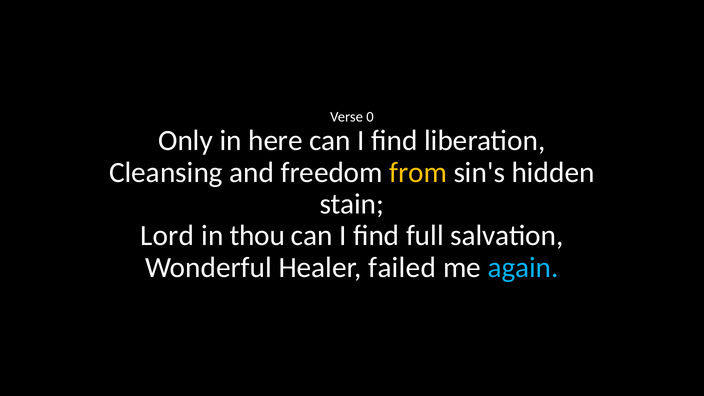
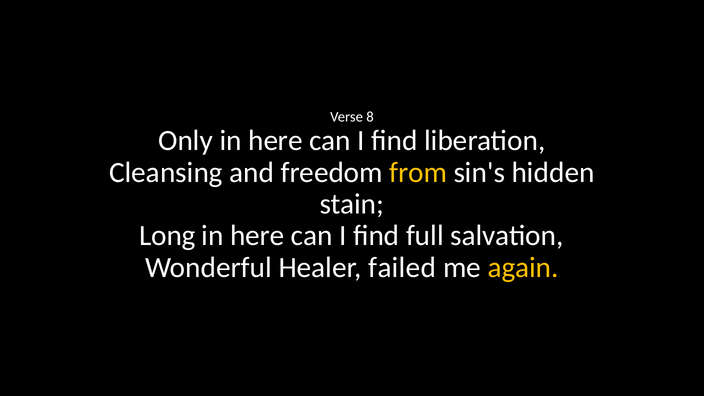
0: 0 -> 8 (370, 117)
Lord: Lord -> Long (167, 236)
thou: thou -> here (257, 236)
again colour: light blue -> yellow (523, 267)
